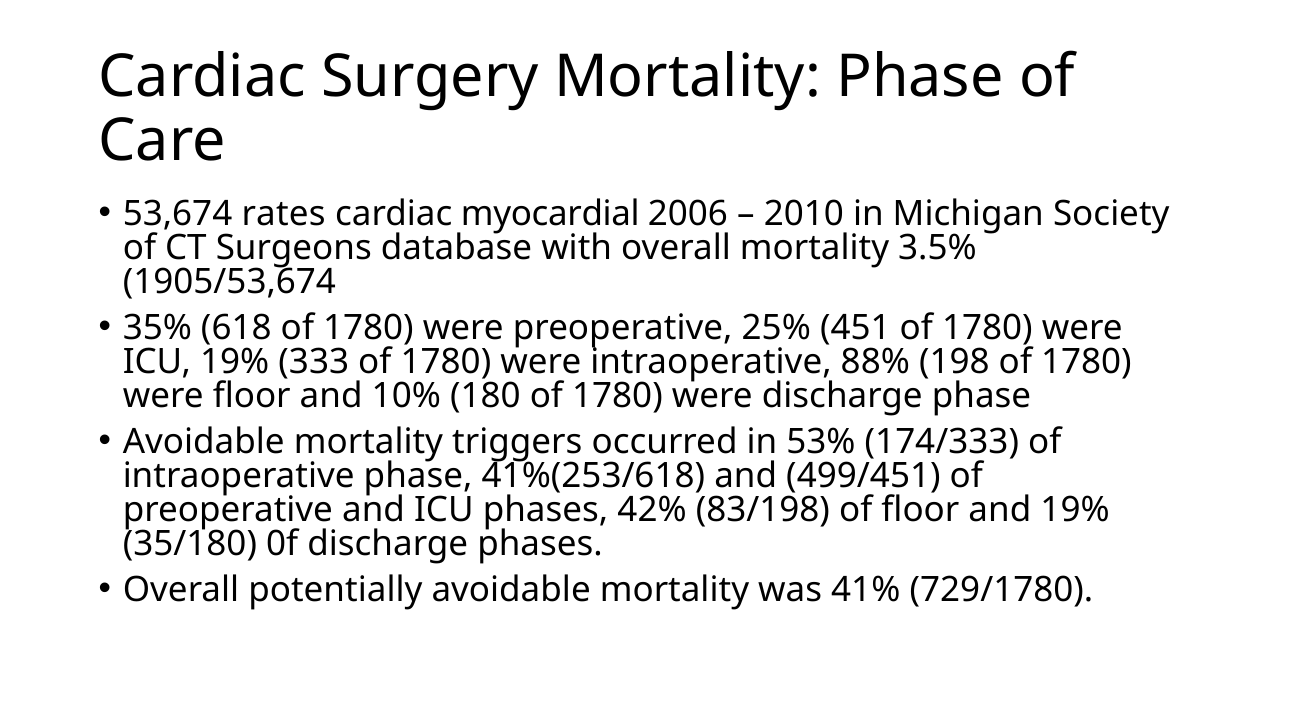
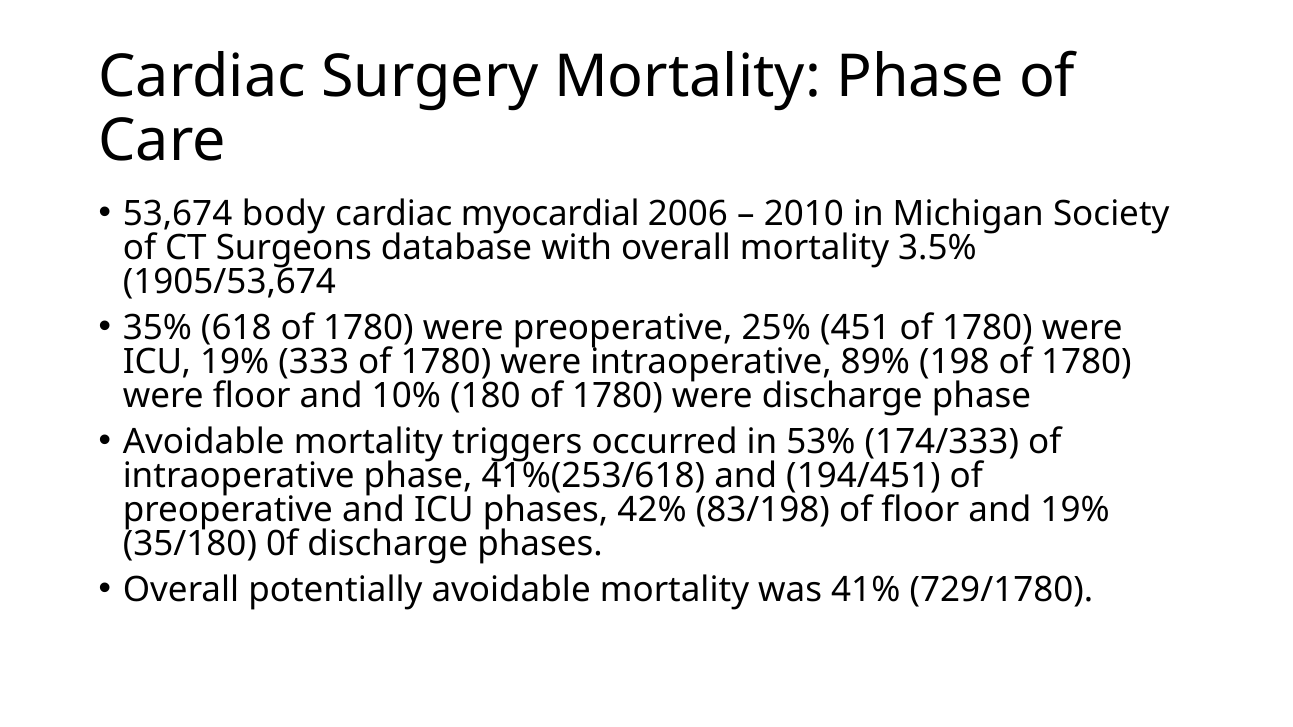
rates: rates -> body (284, 214)
88%: 88% -> 89% (875, 362)
499/451: 499/451 -> 194/451 (863, 476)
